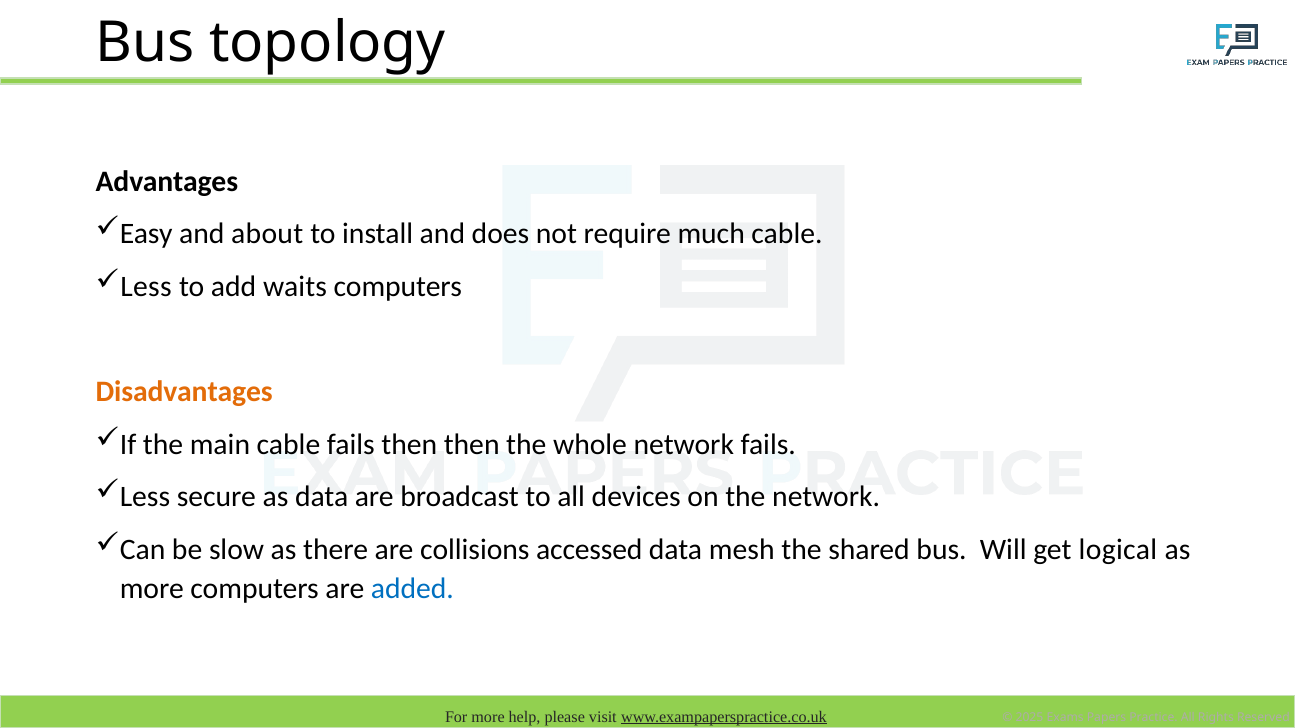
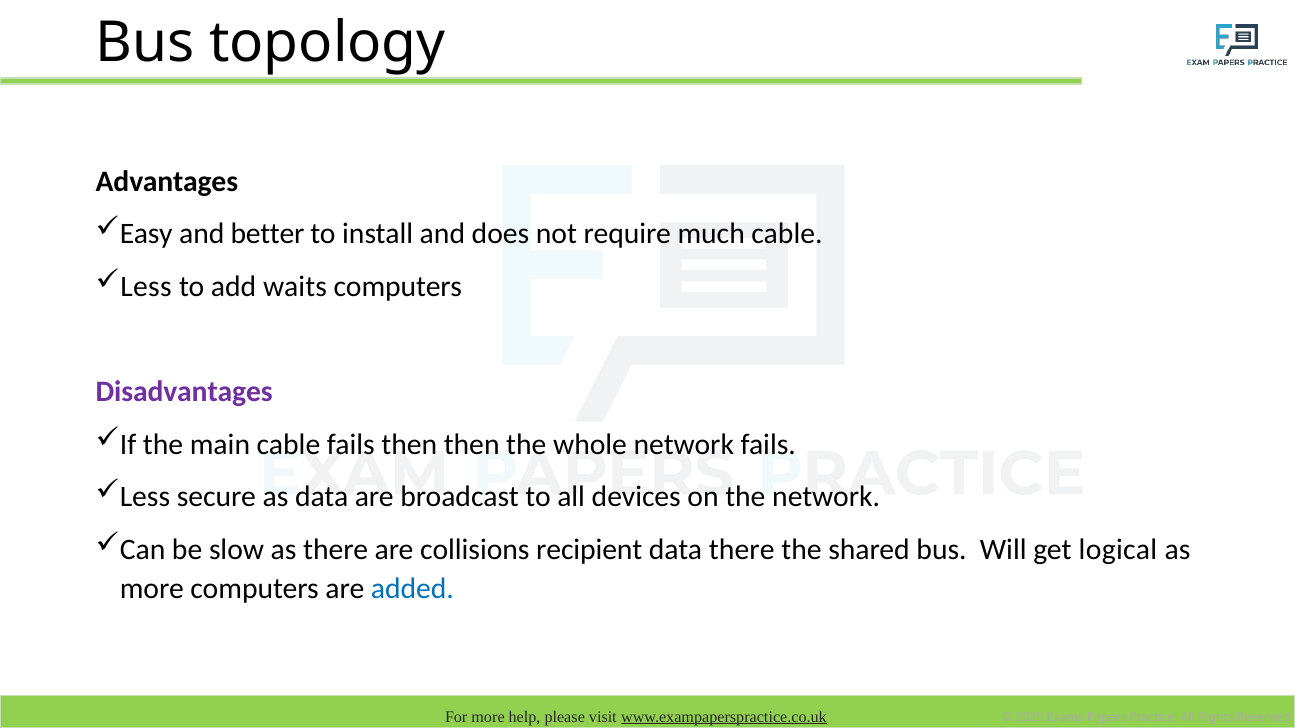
about: about -> better (267, 234)
Disadvantages colour: orange -> purple (184, 392)
accessed: accessed -> recipient (589, 550)
data mesh: mesh -> there (742, 550)
